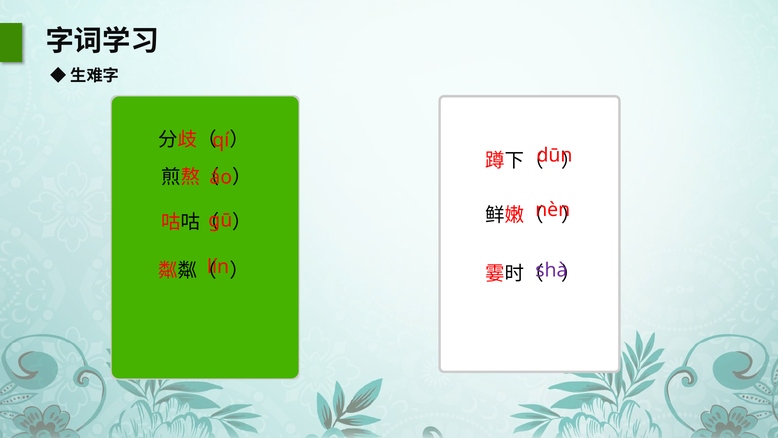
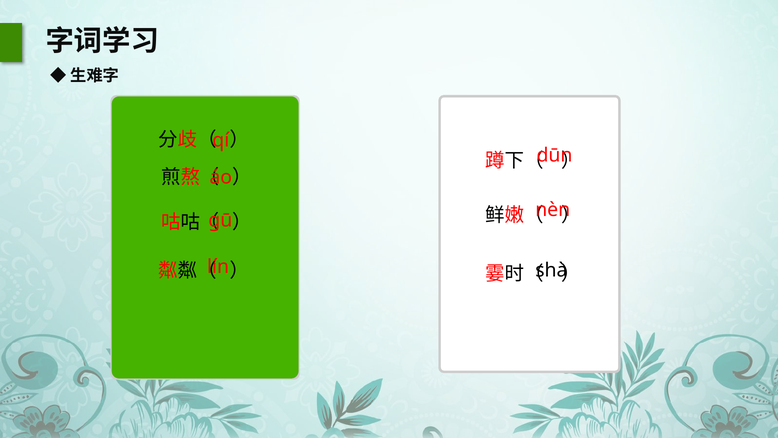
shà colour: purple -> black (551, 270)
